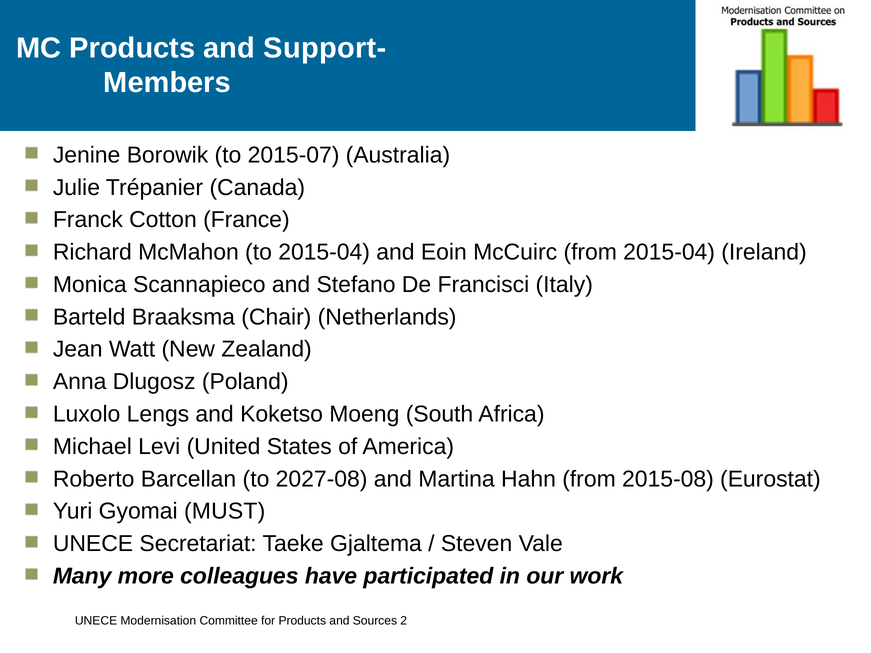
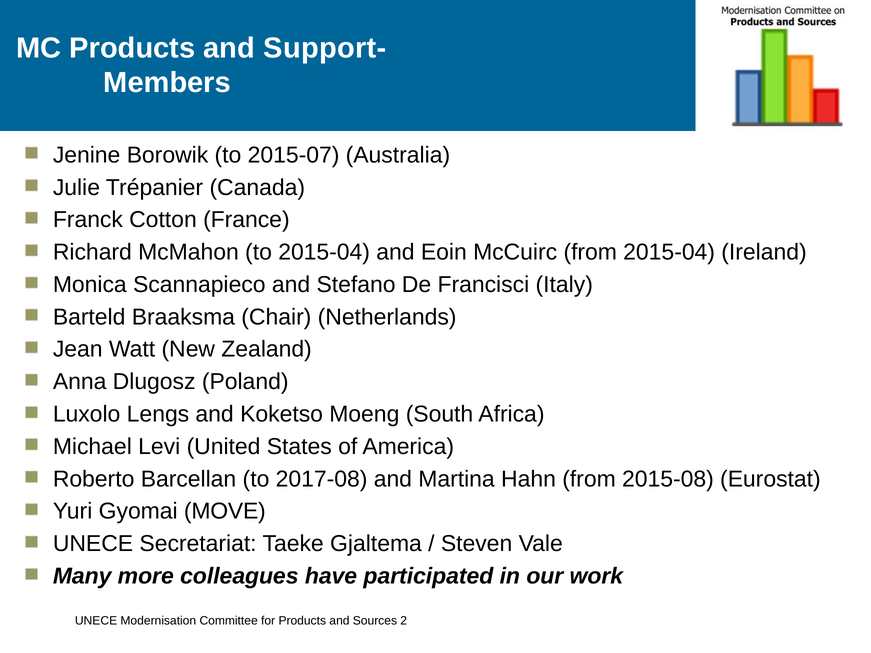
2027-08: 2027-08 -> 2017-08 (322, 479)
MUST: MUST -> MOVE (225, 512)
